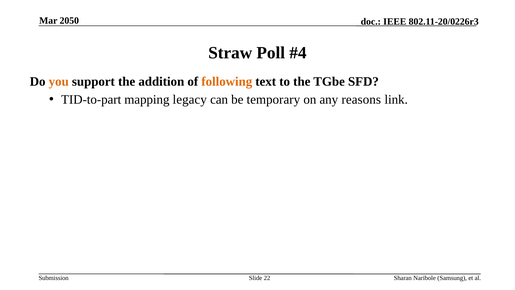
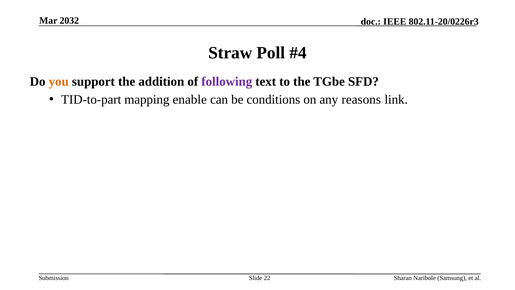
2050: 2050 -> 2032 (69, 20)
following colour: orange -> purple (227, 81)
legacy: legacy -> enable (190, 100)
temporary: temporary -> conditions (273, 100)
